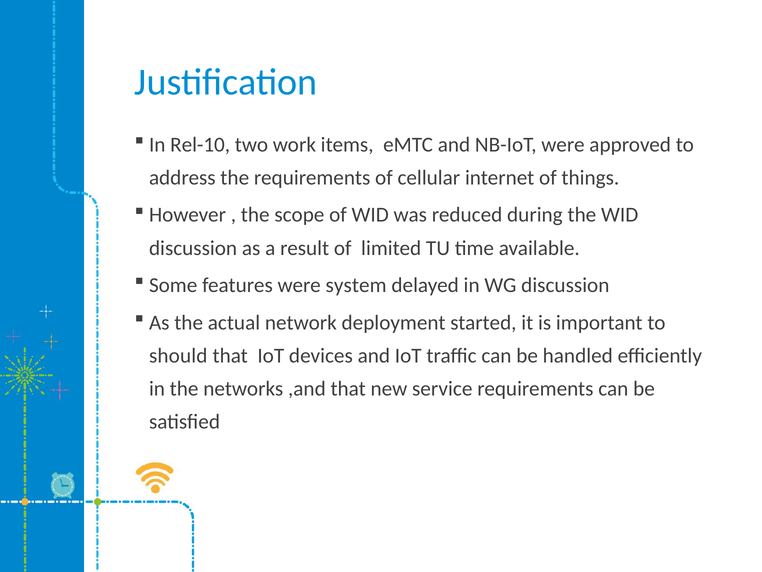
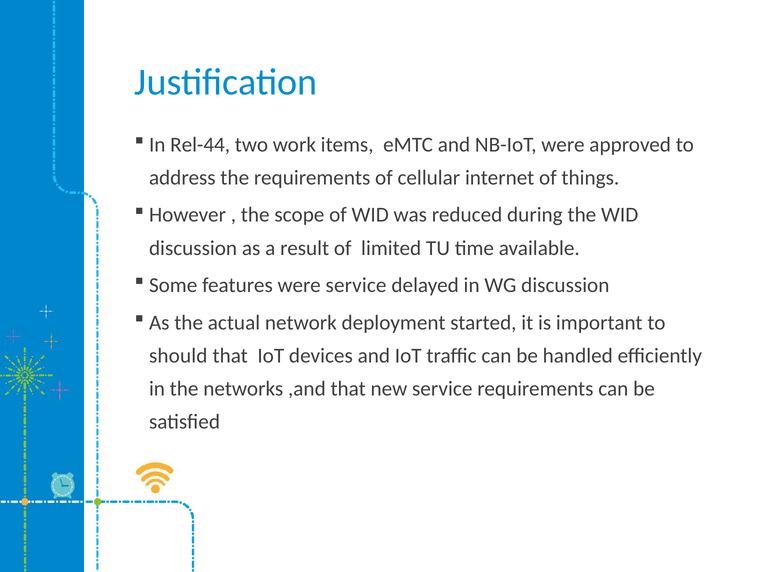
Rel-10: Rel-10 -> Rel-44 (200, 144)
were system: system -> service (356, 285)
